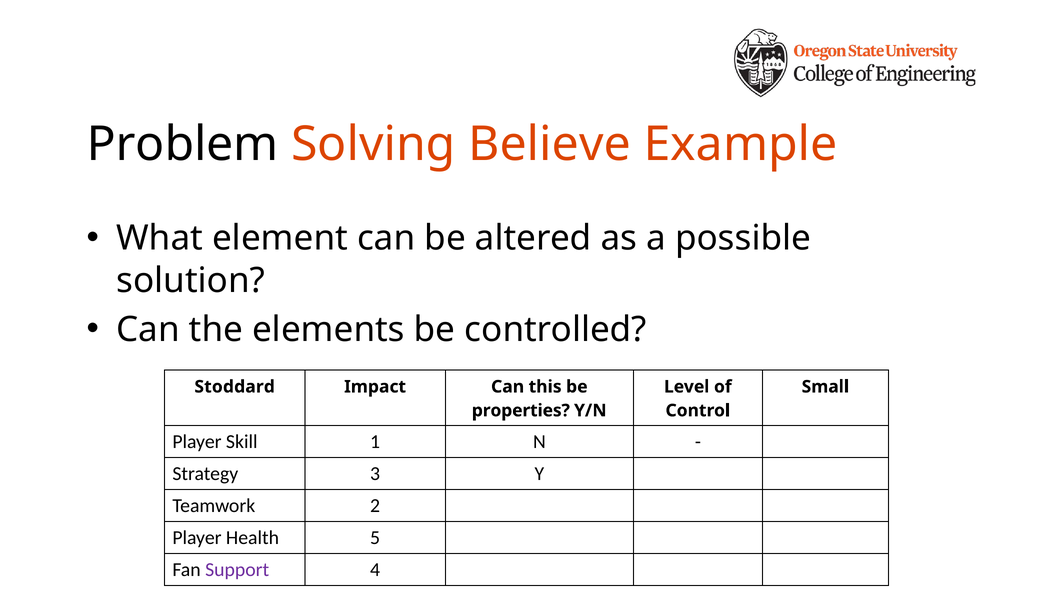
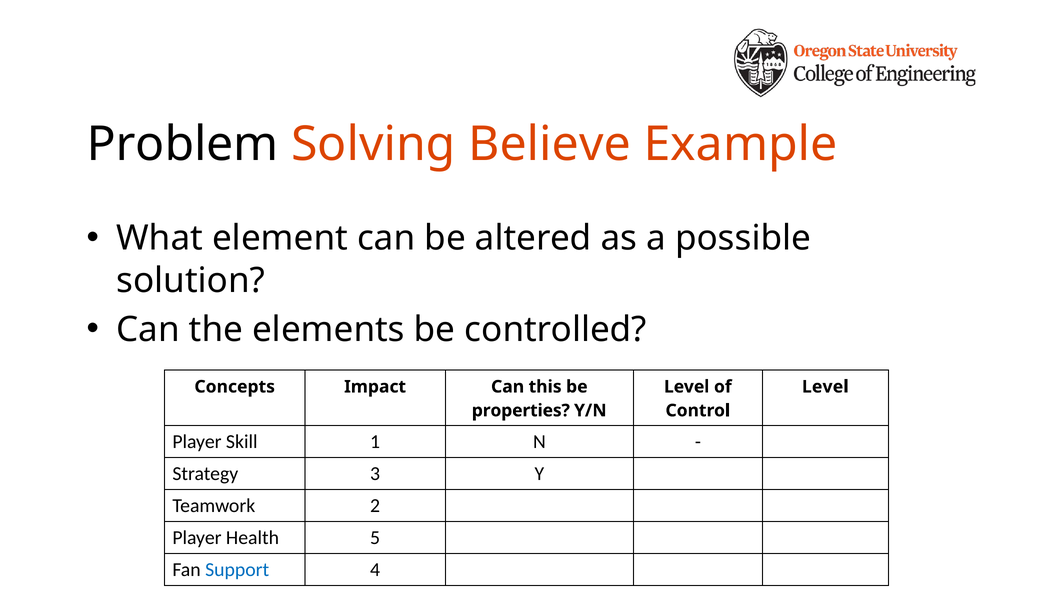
Stoddard: Stoddard -> Concepts (235, 387)
Small: Small -> Level (825, 387)
Support colour: purple -> blue (237, 570)
